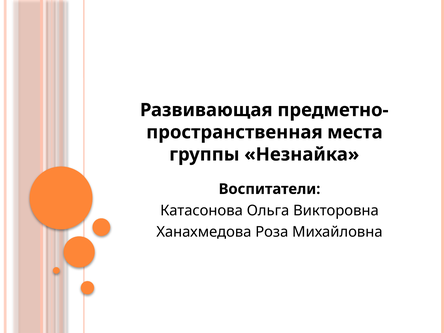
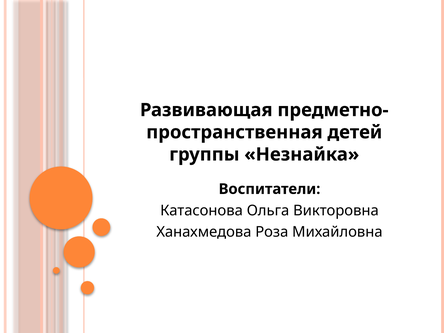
места: места -> детей (355, 132)
